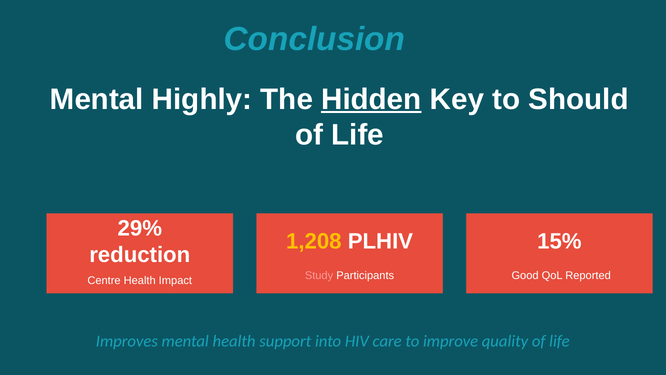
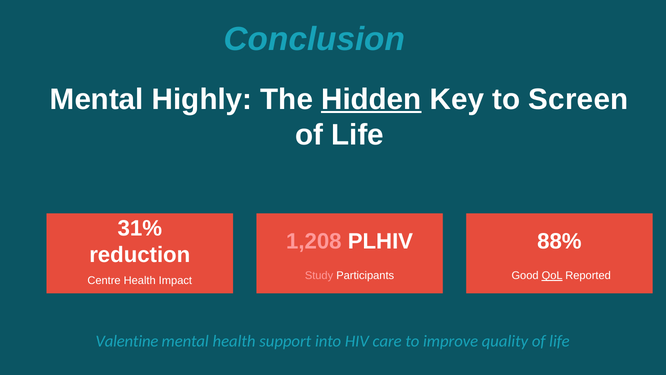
Should: Should -> Screen (578, 99)
29%: 29% -> 31% (140, 228)
1,208 colour: yellow -> pink (314, 241)
15%: 15% -> 88% (559, 241)
QoL underline: none -> present (552, 275)
Improves: Improves -> Valentine (127, 341)
